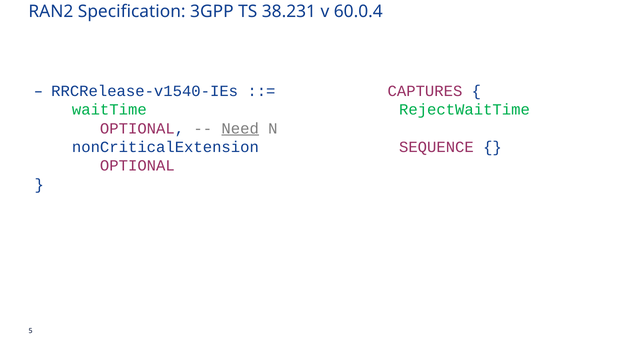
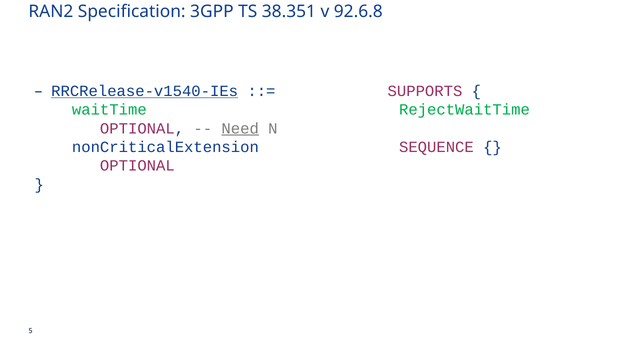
38.231: 38.231 -> 38.351 (289, 12)
60.0.4: 60.0.4 -> 92.6.8 (358, 12)
RRCRelease-v1540-IEs underline: none -> present (145, 91)
CAPTURES: CAPTURES -> SUPPORTS (425, 91)
